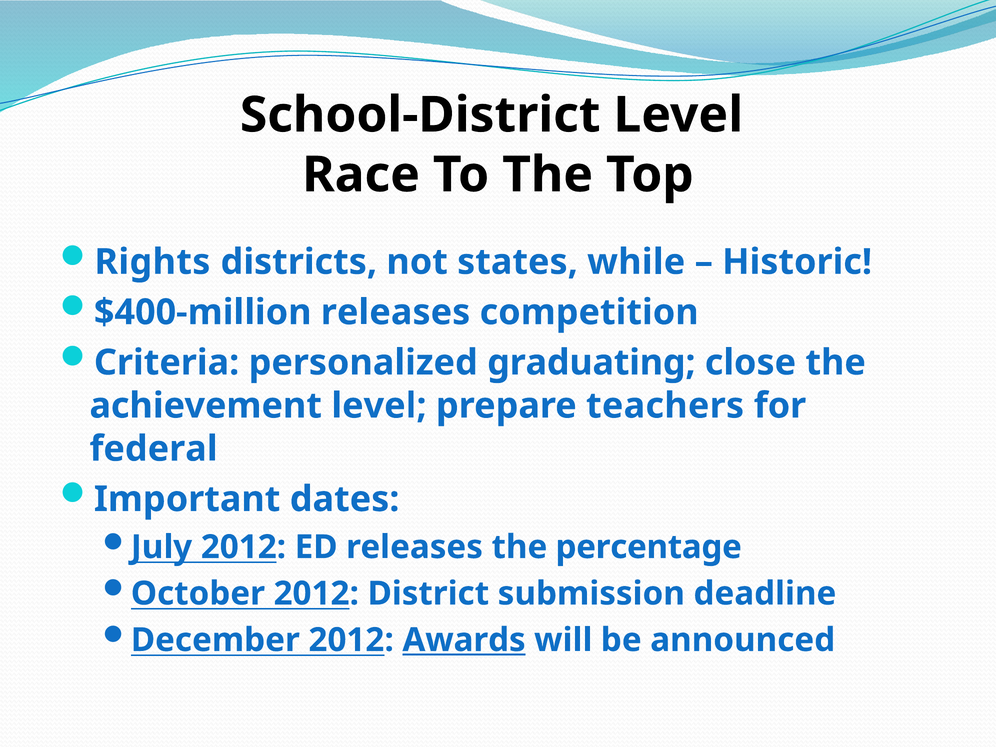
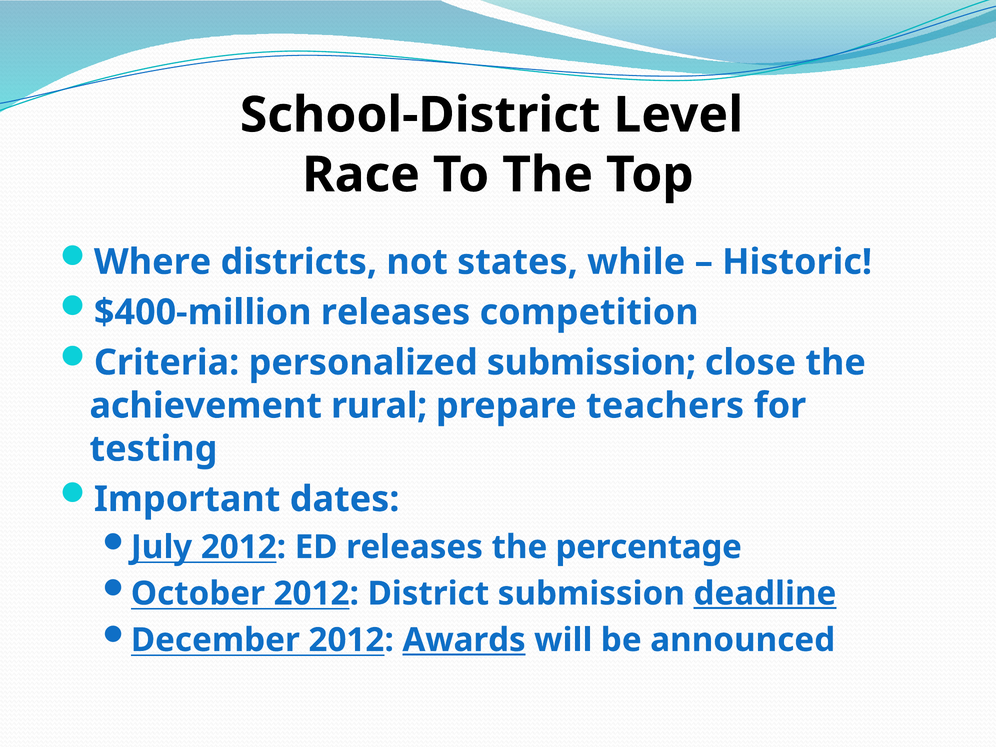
Rights: Rights -> Where (153, 262)
personalized graduating: graduating -> submission (591, 363)
achievement level: level -> rural (379, 406)
federal: federal -> testing (153, 449)
deadline underline: none -> present (765, 594)
